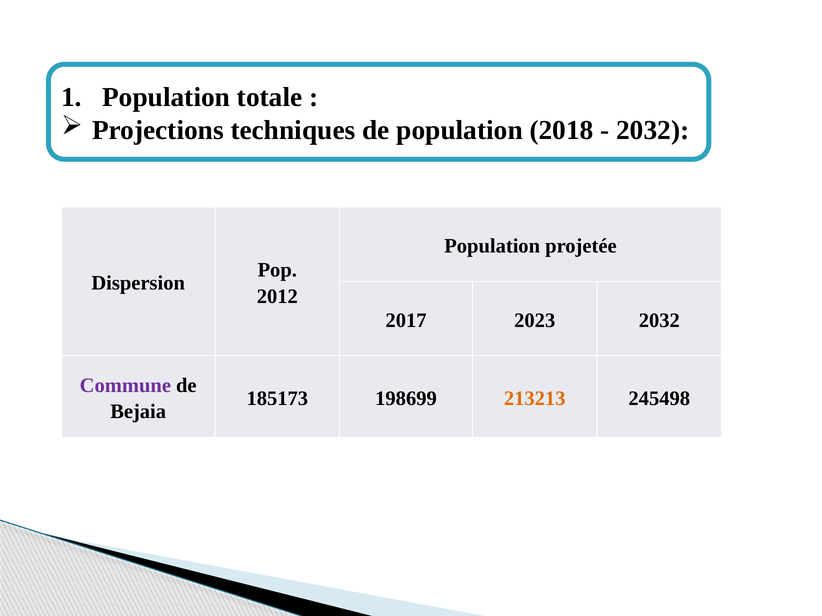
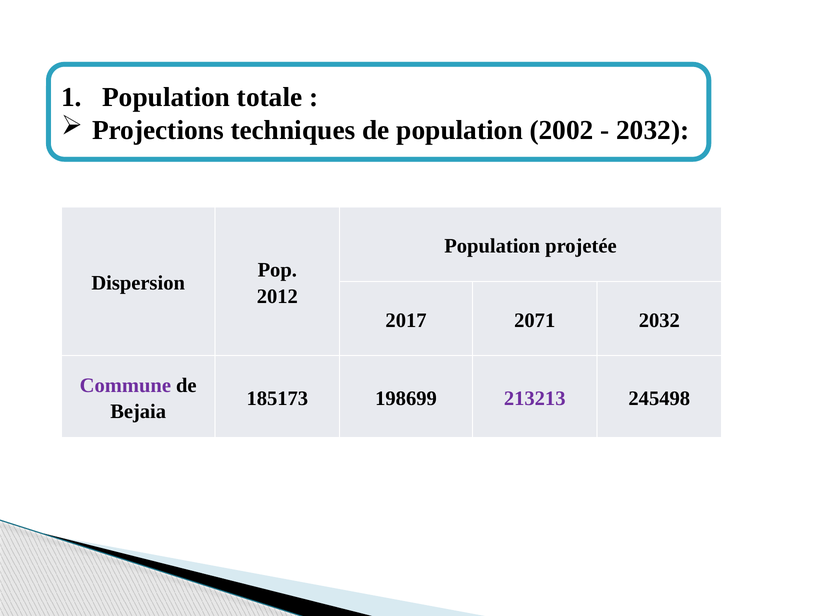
2018: 2018 -> 2002 (562, 130)
2023: 2023 -> 2071 (535, 321)
213213 colour: orange -> purple (535, 399)
